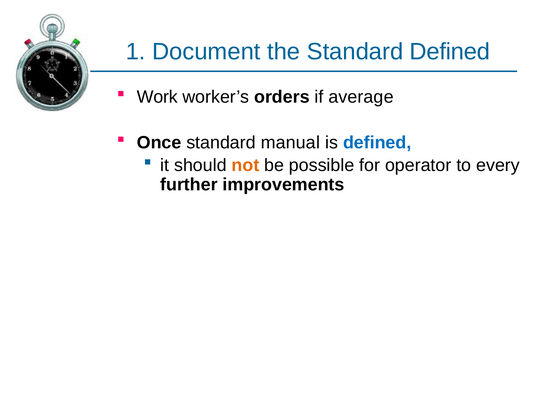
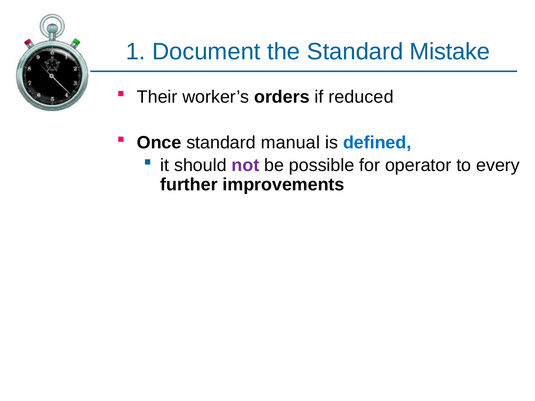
Standard Defined: Defined -> Mistake (450, 52)
Work: Work -> Their (157, 97)
average: average -> reduced (361, 97)
not colour: orange -> purple (245, 165)
